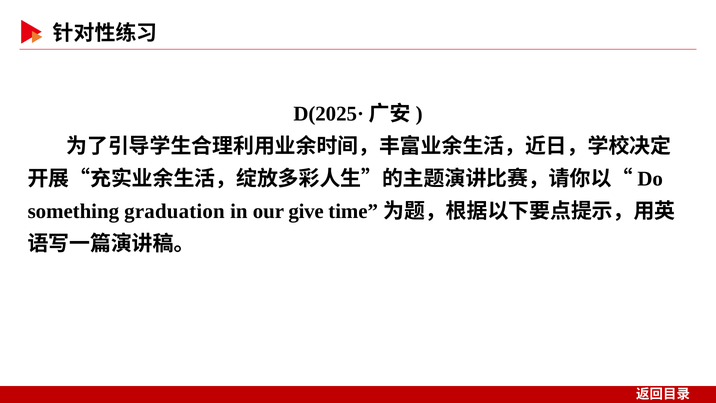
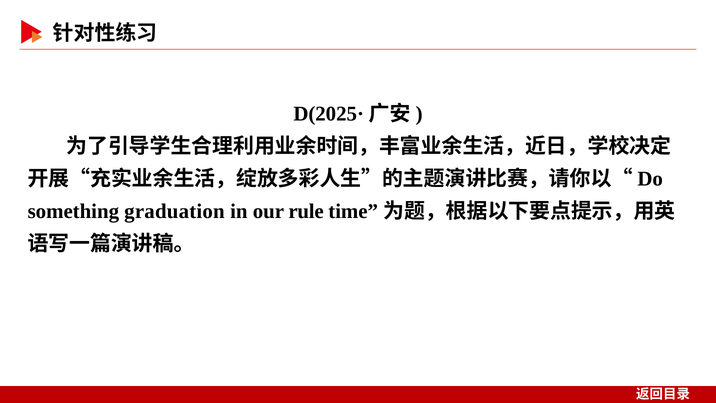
give: give -> rule (306, 211)
